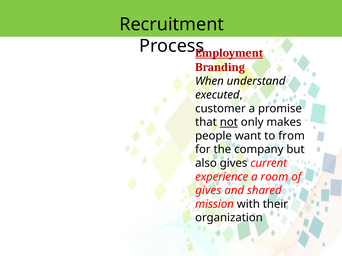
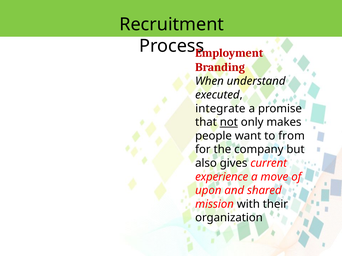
Employment underline: present -> none (229, 53)
customer: customer -> integrate (220, 109)
room: room -> move (274, 177)
gives: gives -> upon (208, 191)
